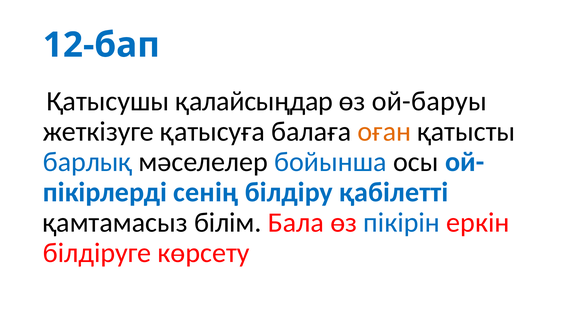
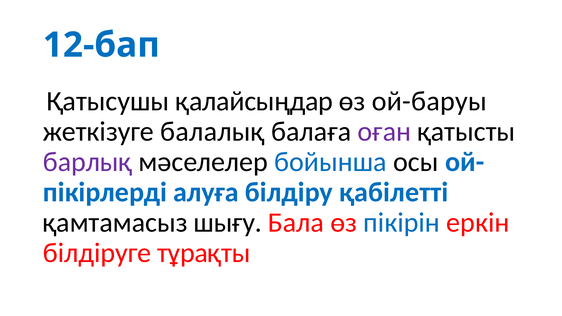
қатысуға: қатысуға -> балалық (212, 132)
оған colour: orange -> purple (384, 132)
барлық colour: blue -> purple (88, 162)
сенің: сенің -> алуға (206, 192)
білім: білім -> шығу (228, 223)
көрсету: көрсету -> тұрақты (204, 253)
